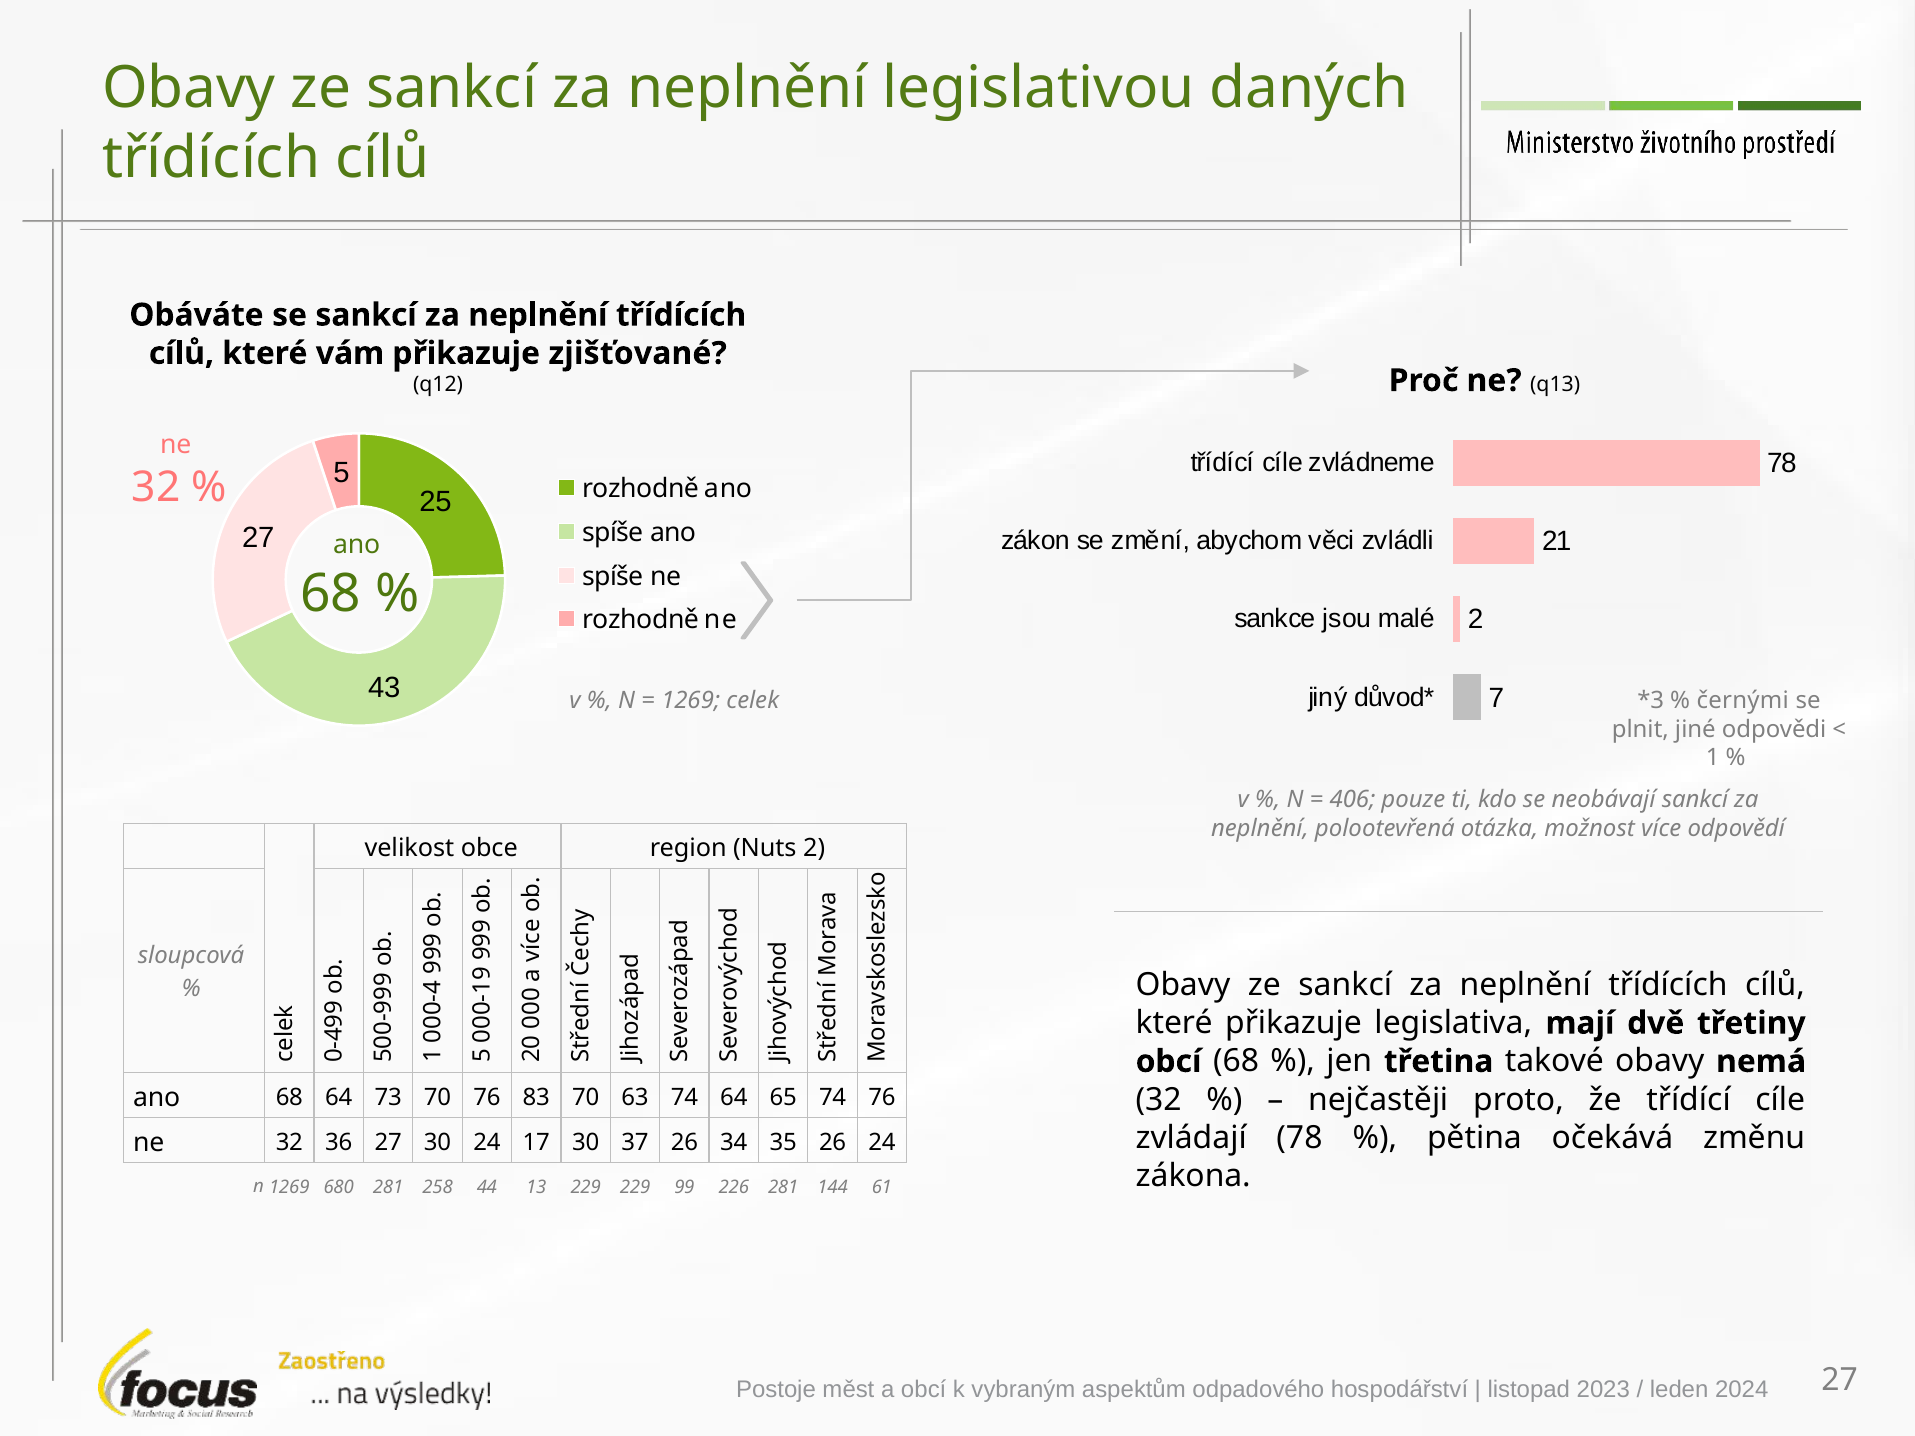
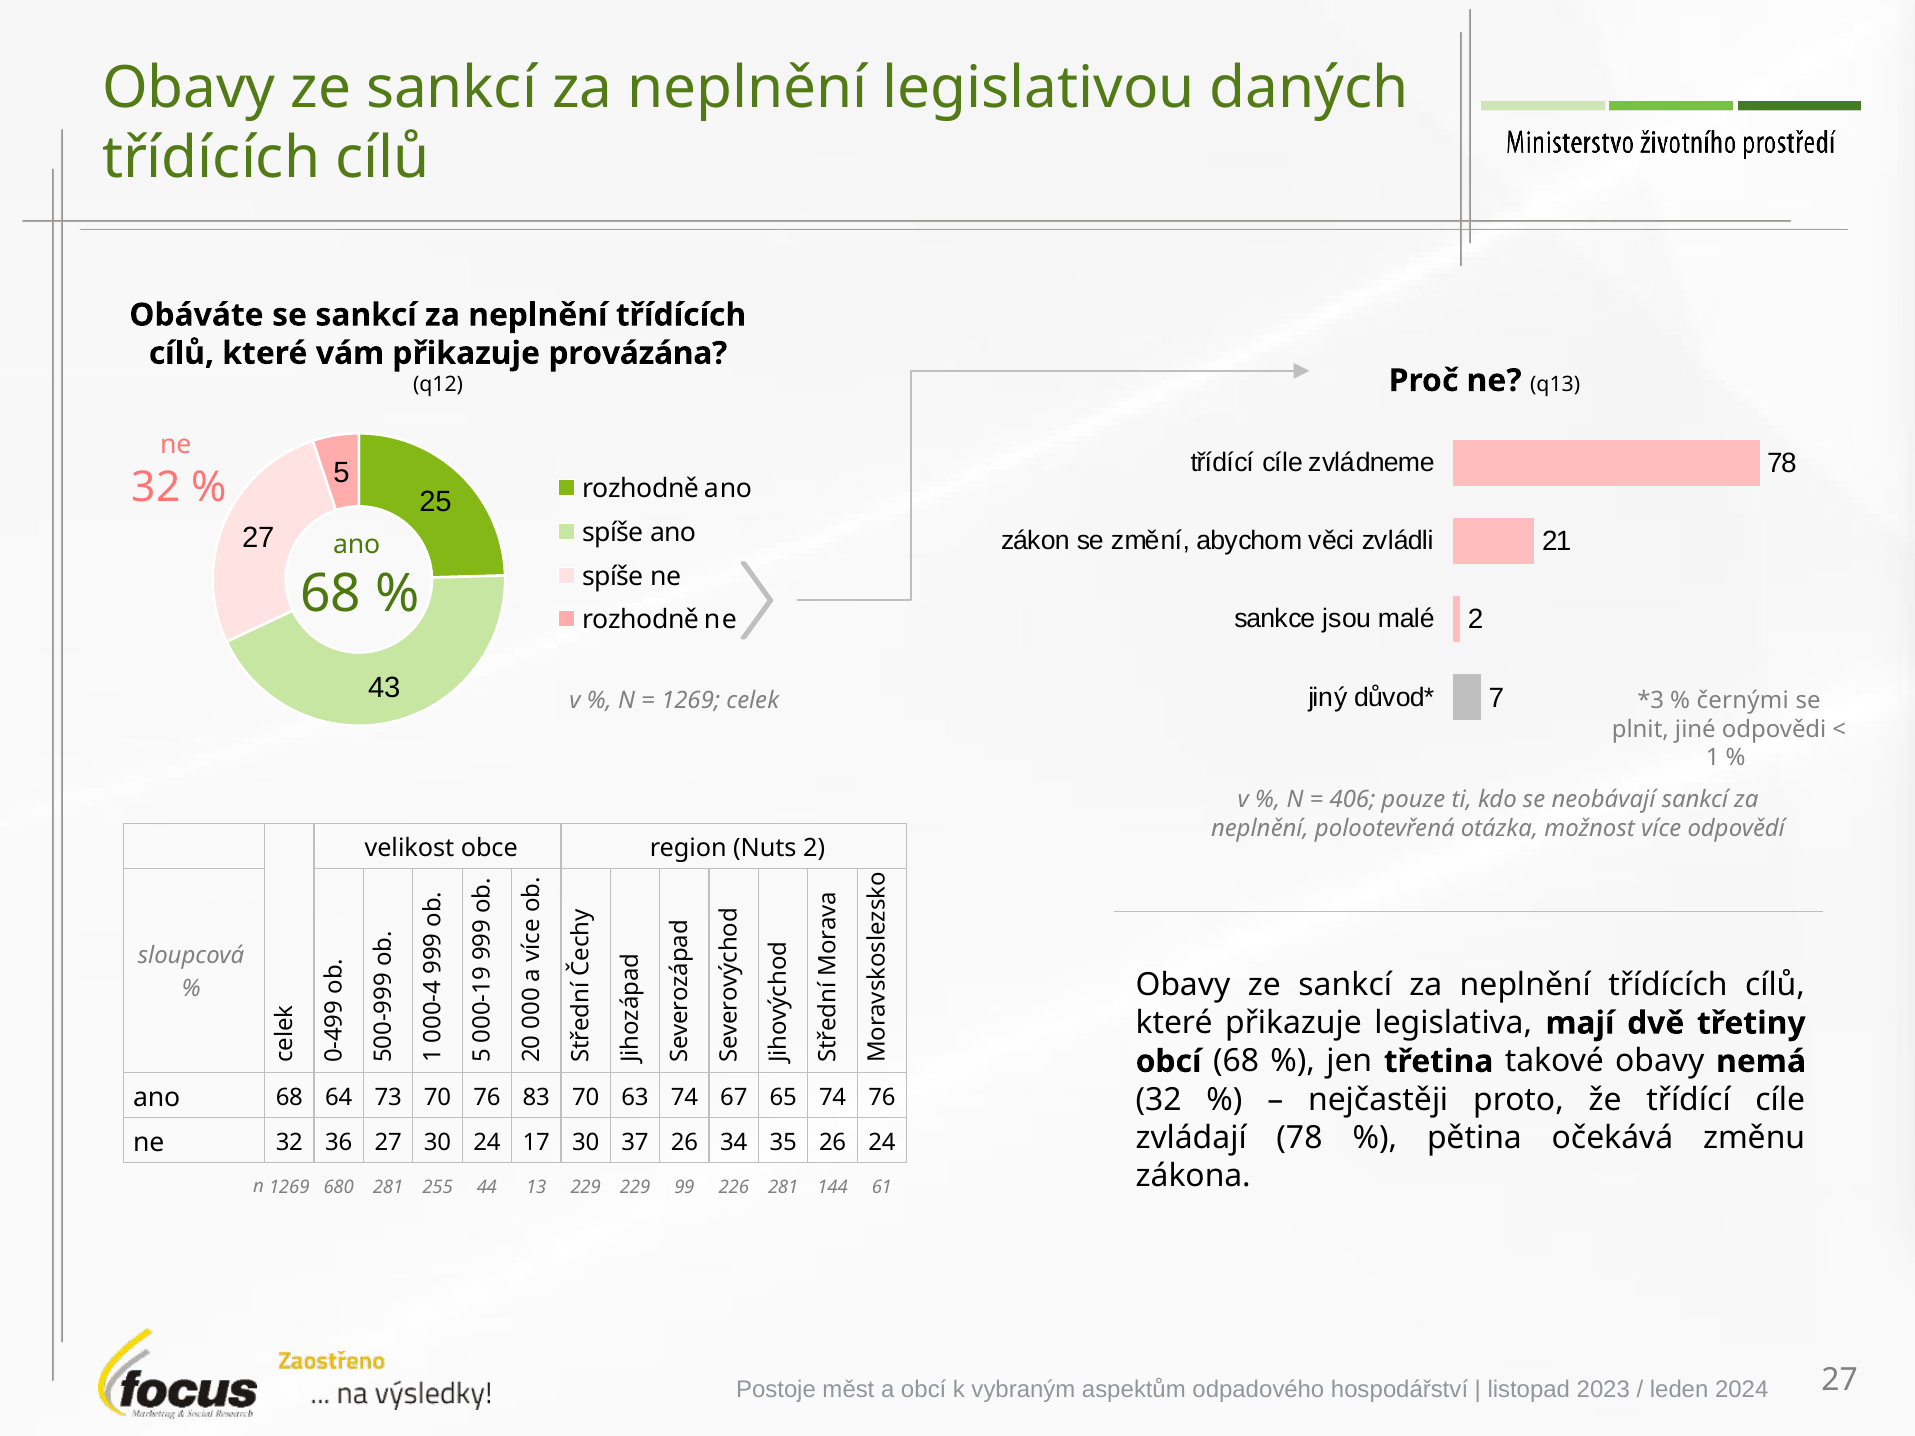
zjišťované: zjišťované -> provázána (638, 353)
74 64: 64 -> 67 (734, 1097)
258: 258 -> 255 (438, 1188)
